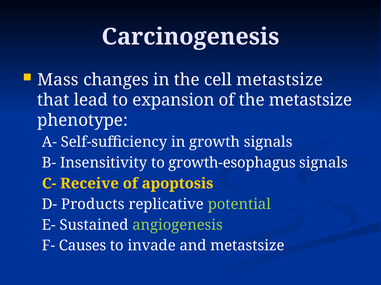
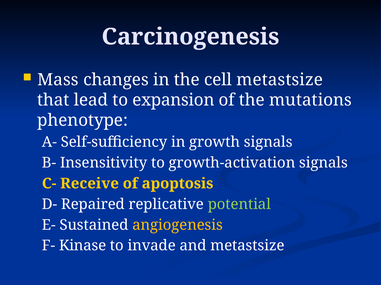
the metastsize: metastsize -> mutations (310, 100)
growth-esophagus: growth-esophagus -> growth-activation (232, 163)
Products: Products -> Repaired (93, 205)
angiogenesis colour: light green -> yellow (178, 225)
Causes: Causes -> Kinase (83, 246)
